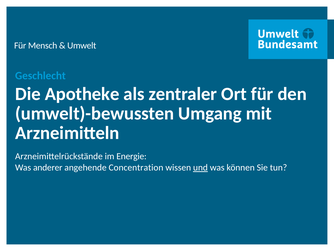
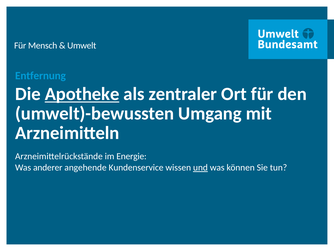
Geschlecht: Geschlecht -> Entfernung (41, 76)
Apotheke underline: none -> present (82, 94)
Concentration: Concentration -> Kundenservice (136, 167)
